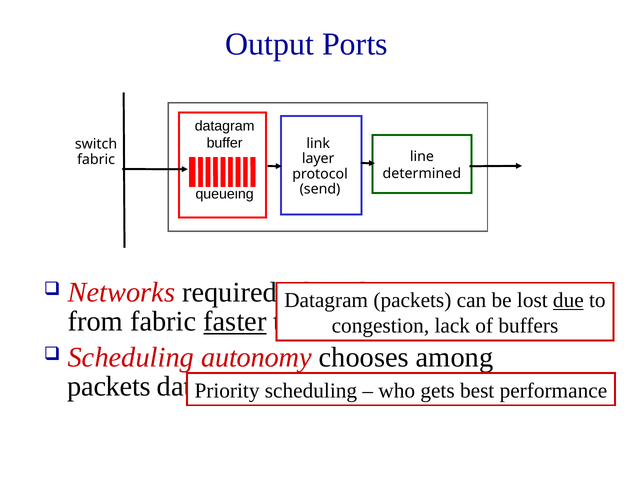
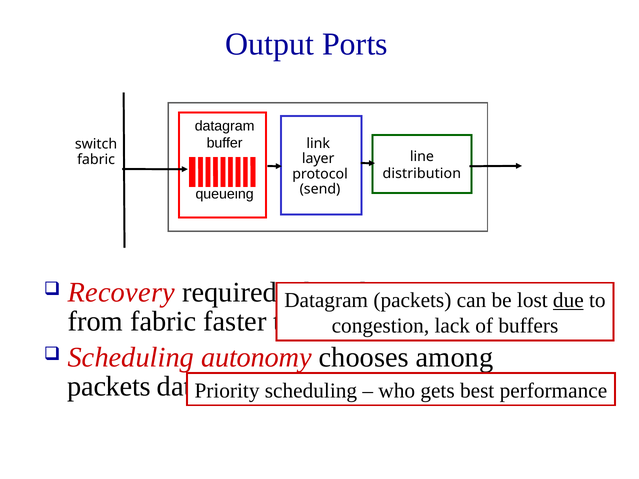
determined: determined -> distribution (422, 173)
Networks: Networks -> Recovery (121, 293)
faster underline: present -> none (235, 322)
